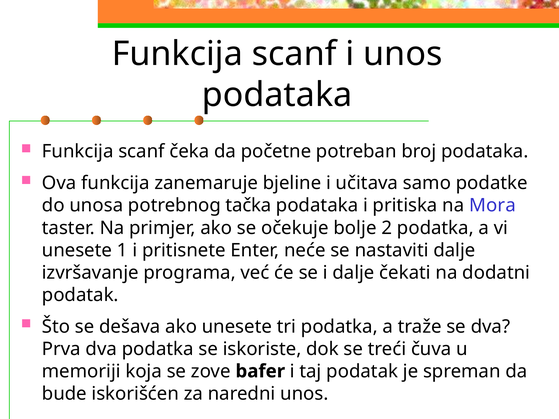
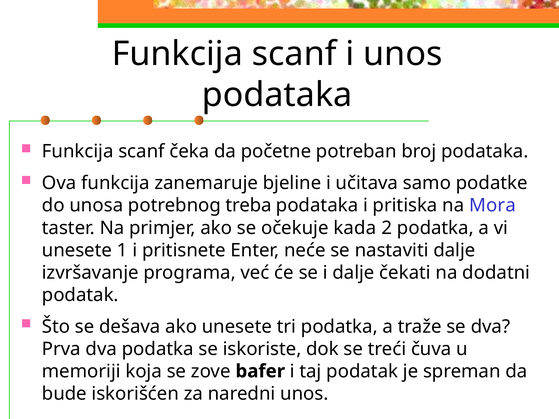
tačka: tačka -> treba (249, 206)
bolje: bolje -> kada (355, 228)
